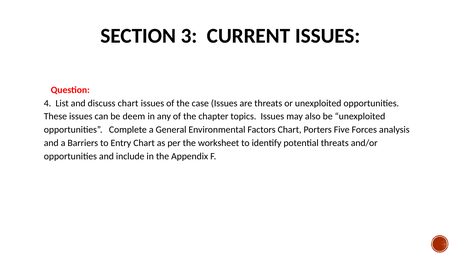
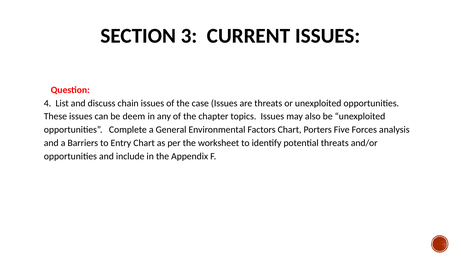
discuss chart: chart -> chain (128, 103)
